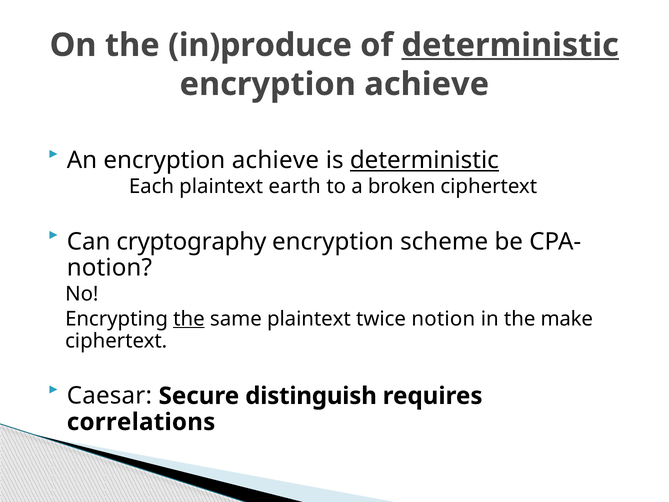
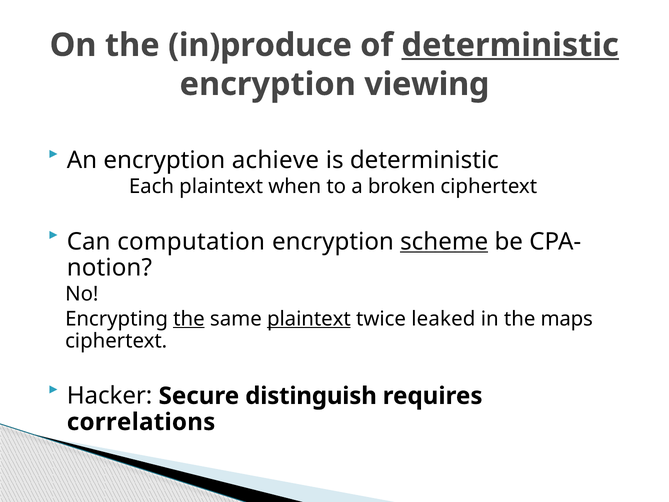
achieve: achieve -> viewing (427, 84)
deterministic underline: present -> none (424, 160)
earth: earth -> when (295, 186)
cryptography: cryptography -> computation (191, 242)
scheme underline: none -> present (444, 242)
plaintext underline: none -> present (309, 319)
twice notion: notion -> leaked (443, 319)
make: make -> maps (567, 319)
Caesar: Caesar -> Hacker (110, 396)
